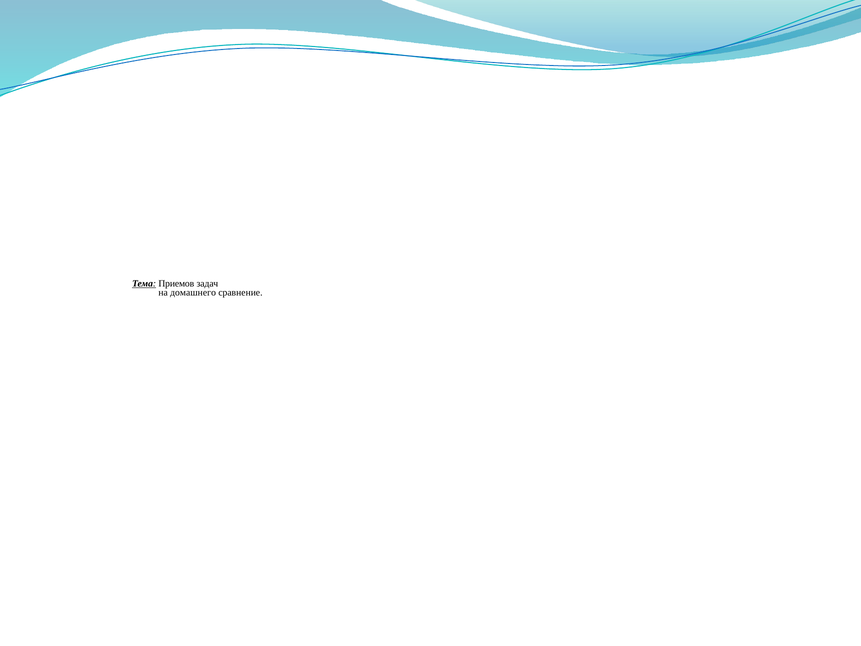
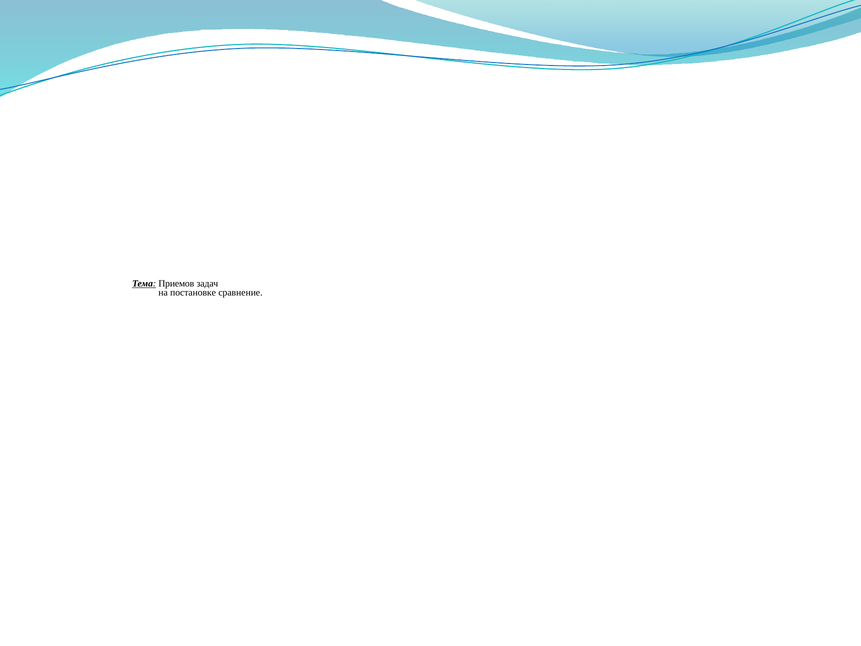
домашнего: домашнего -> постановке (193, 293)
